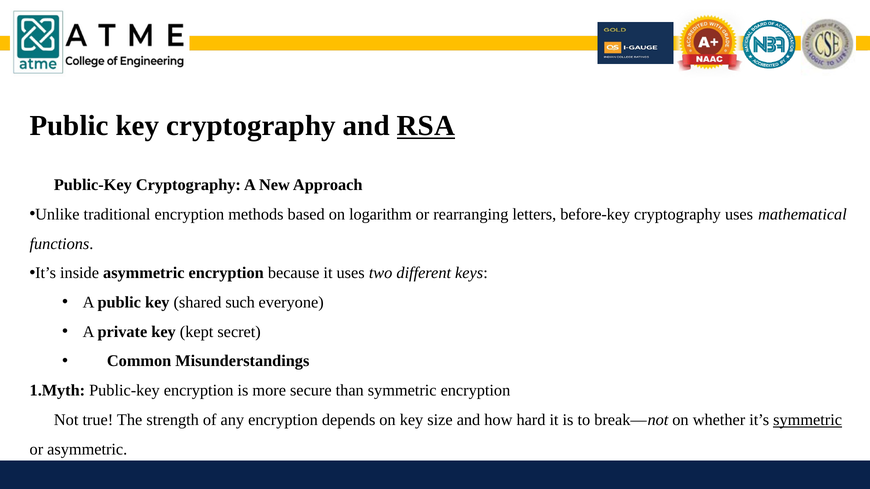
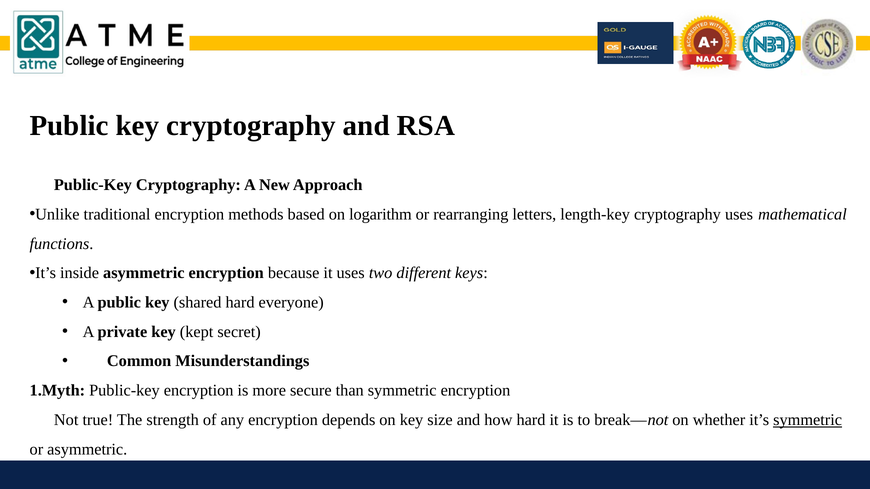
RSA underline: present -> none (426, 126)
before-key: before-key -> length-key (595, 215)
shared such: such -> hard (240, 303)
